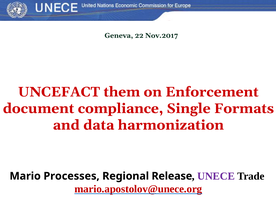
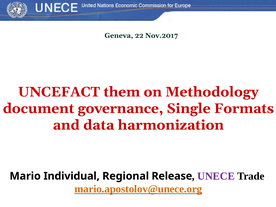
Enforcement: Enforcement -> Methodology (212, 92)
compliance: compliance -> governance (121, 108)
Processes: Processes -> Individual (72, 176)
mario.apostolov@unece.org colour: red -> orange (138, 189)
